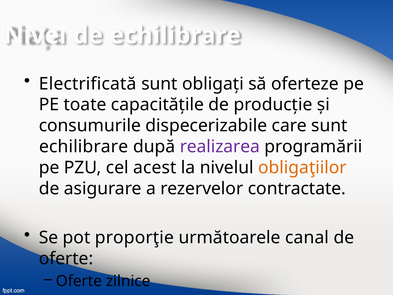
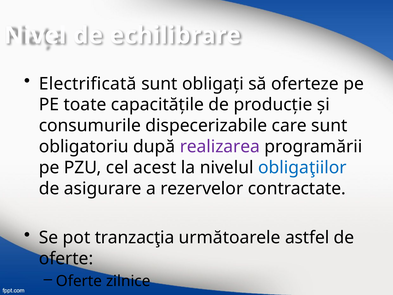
echilibrare: echilibrare -> obligatoriu (84, 147)
obligaţiilor colour: orange -> blue (302, 168)
proporţie: proporţie -> tranzacţia (135, 237)
canal: canal -> astfel (307, 237)
